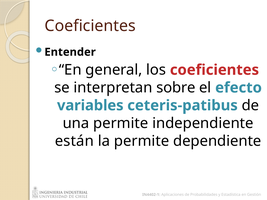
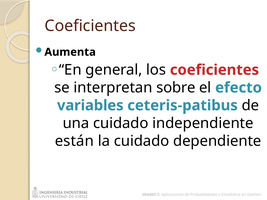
Entender: Entender -> Aumenta (70, 52)
una permite: permite -> cuidado (121, 123)
la permite: permite -> cuidado (142, 141)
